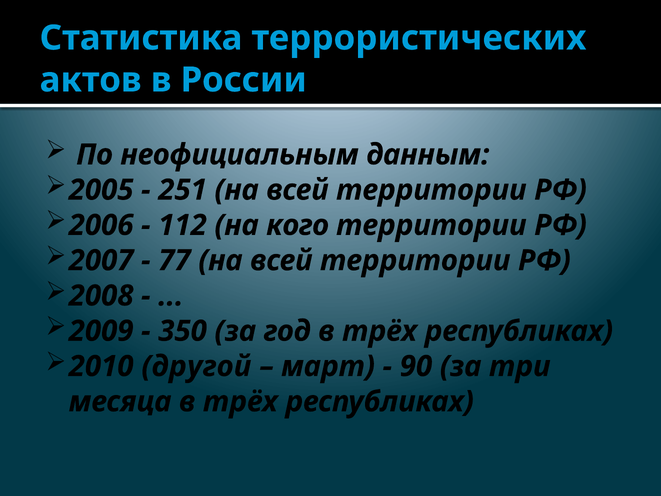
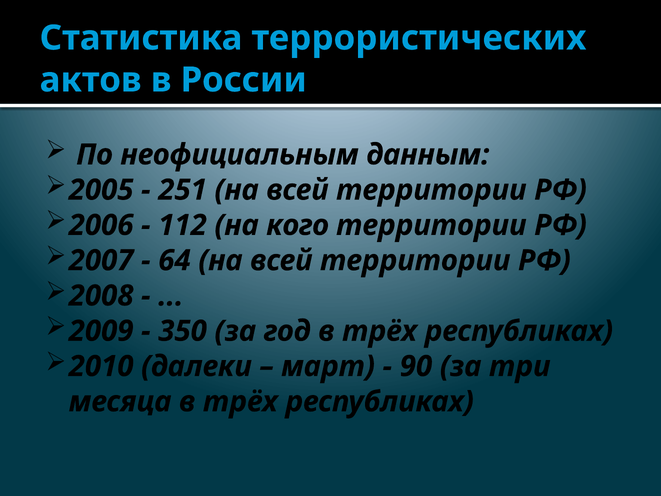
77: 77 -> 64 (174, 260)
другой: другой -> далеки (196, 366)
